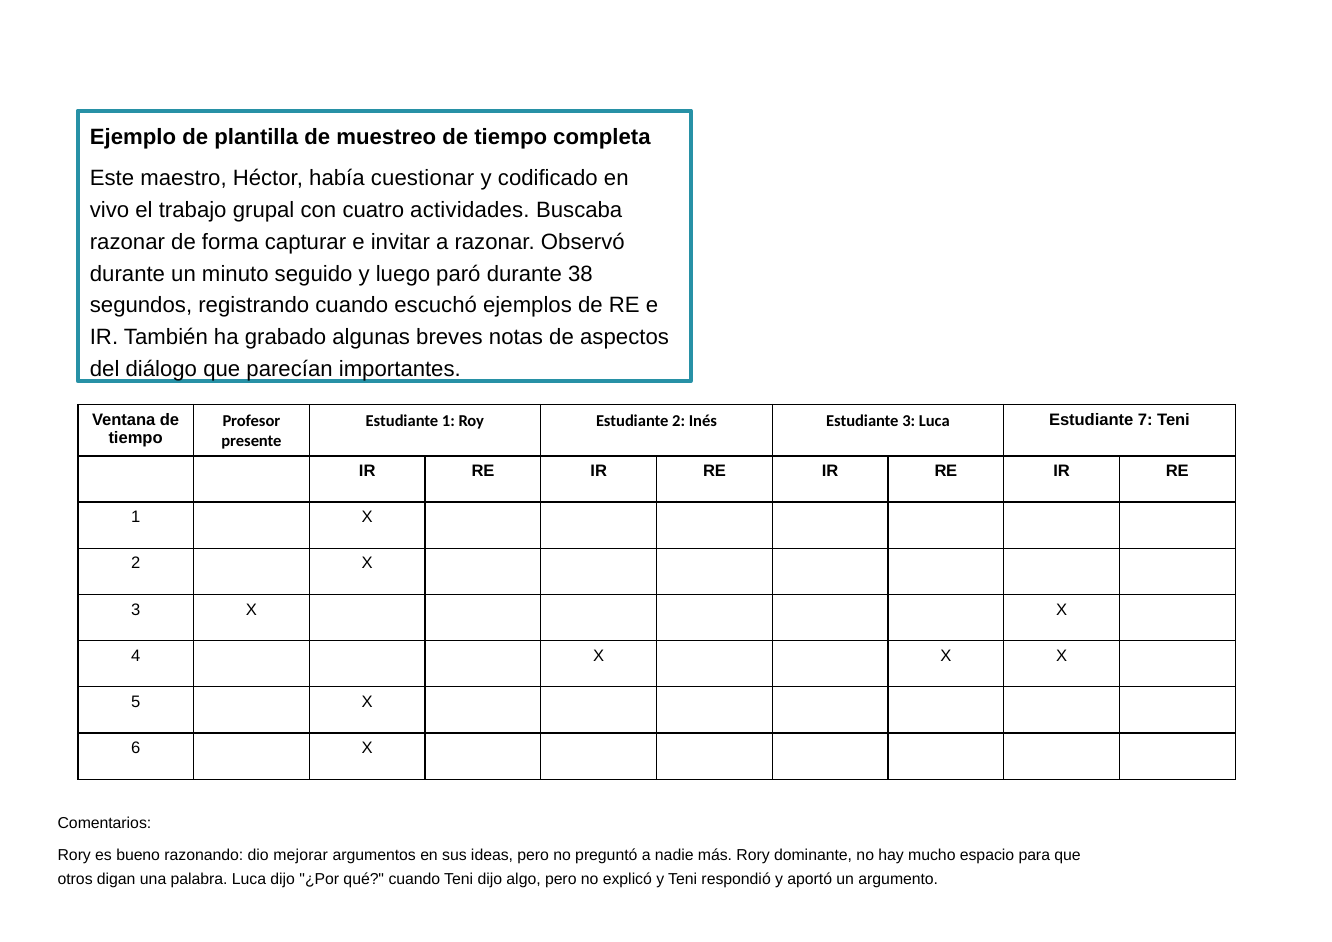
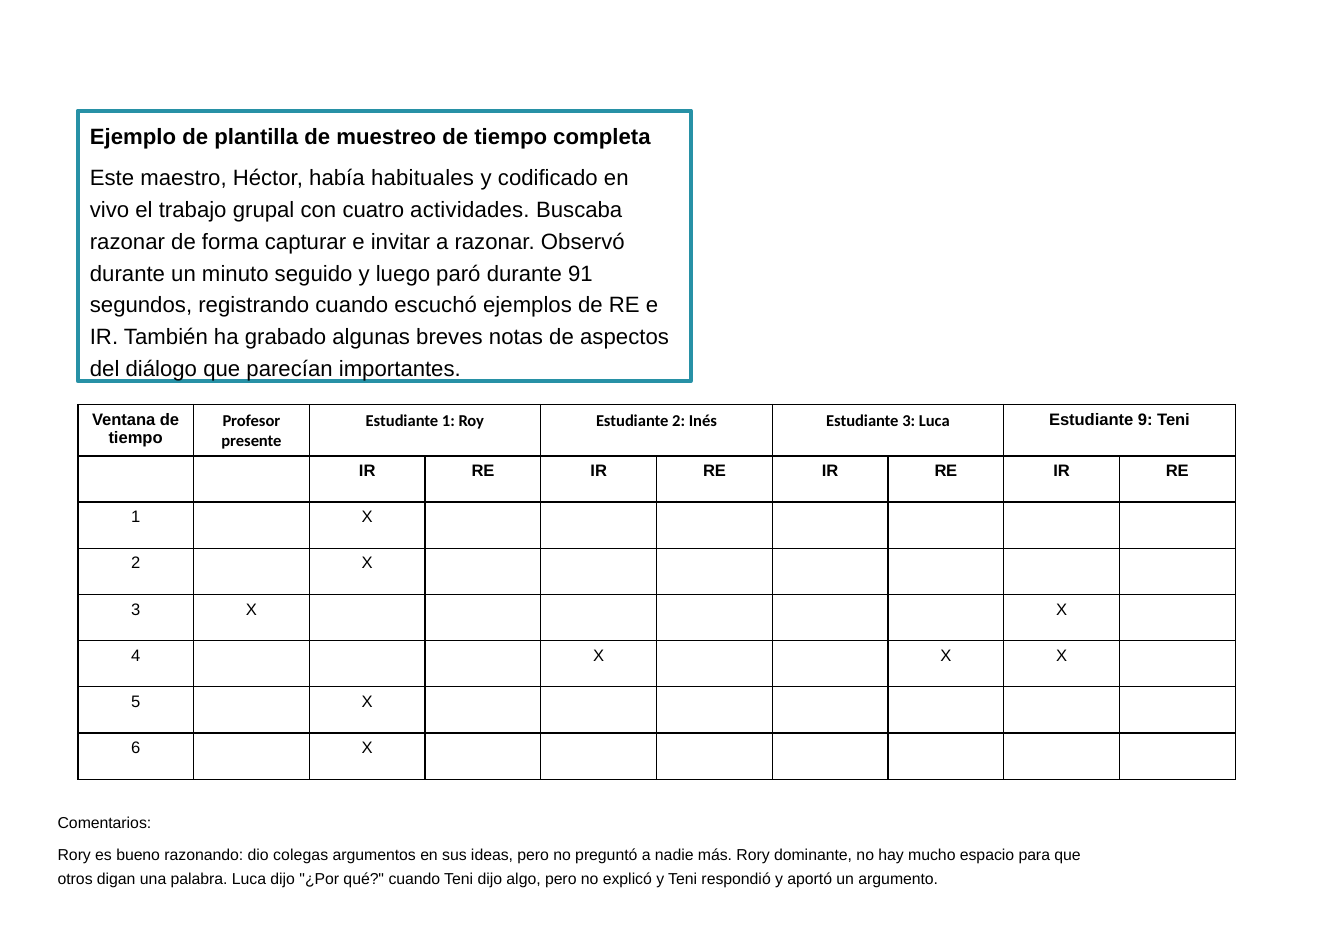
cuestionar: cuestionar -> habituales (423, 178)
38: 38 -> 91 (580, 274)
7: 7 -> 9 (1145, 420)
mejorar: mejorar -> colegas (301, 856)
